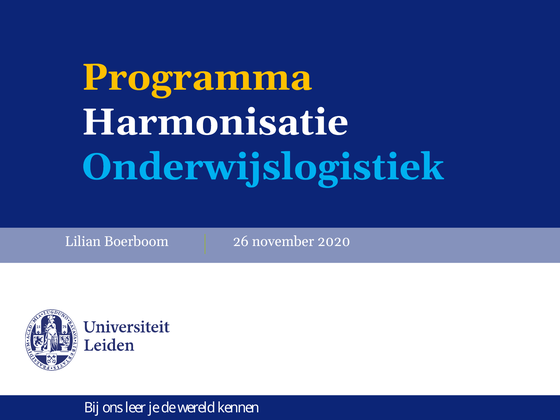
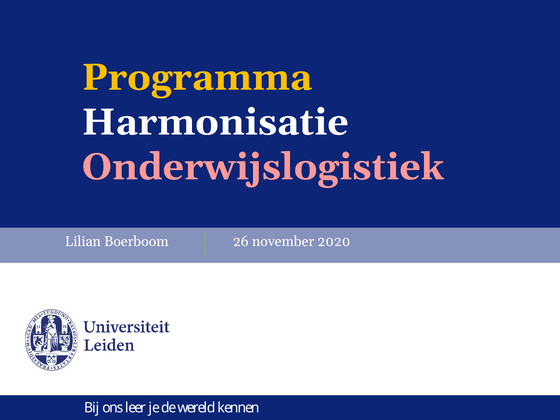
Onderwijslogistiek colour: light blue -> pink (263, 167)
